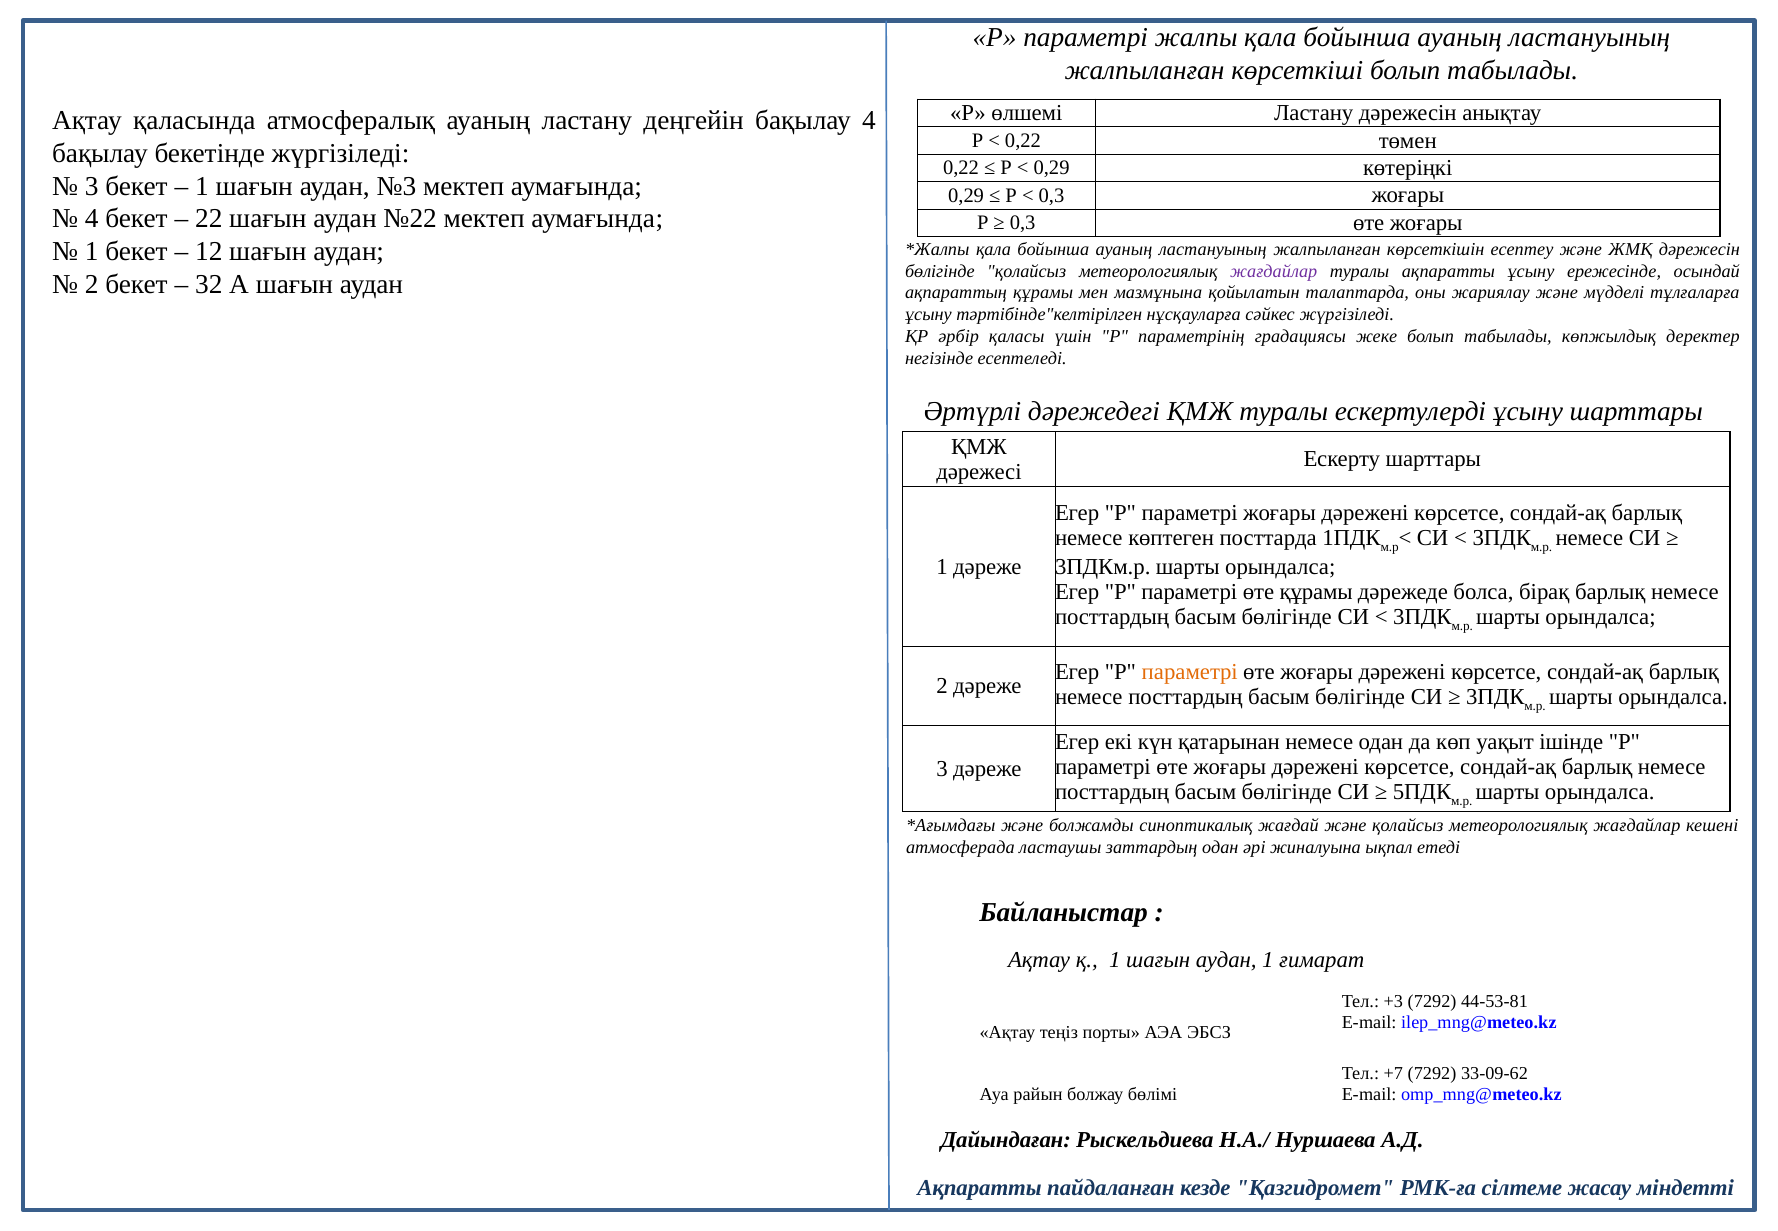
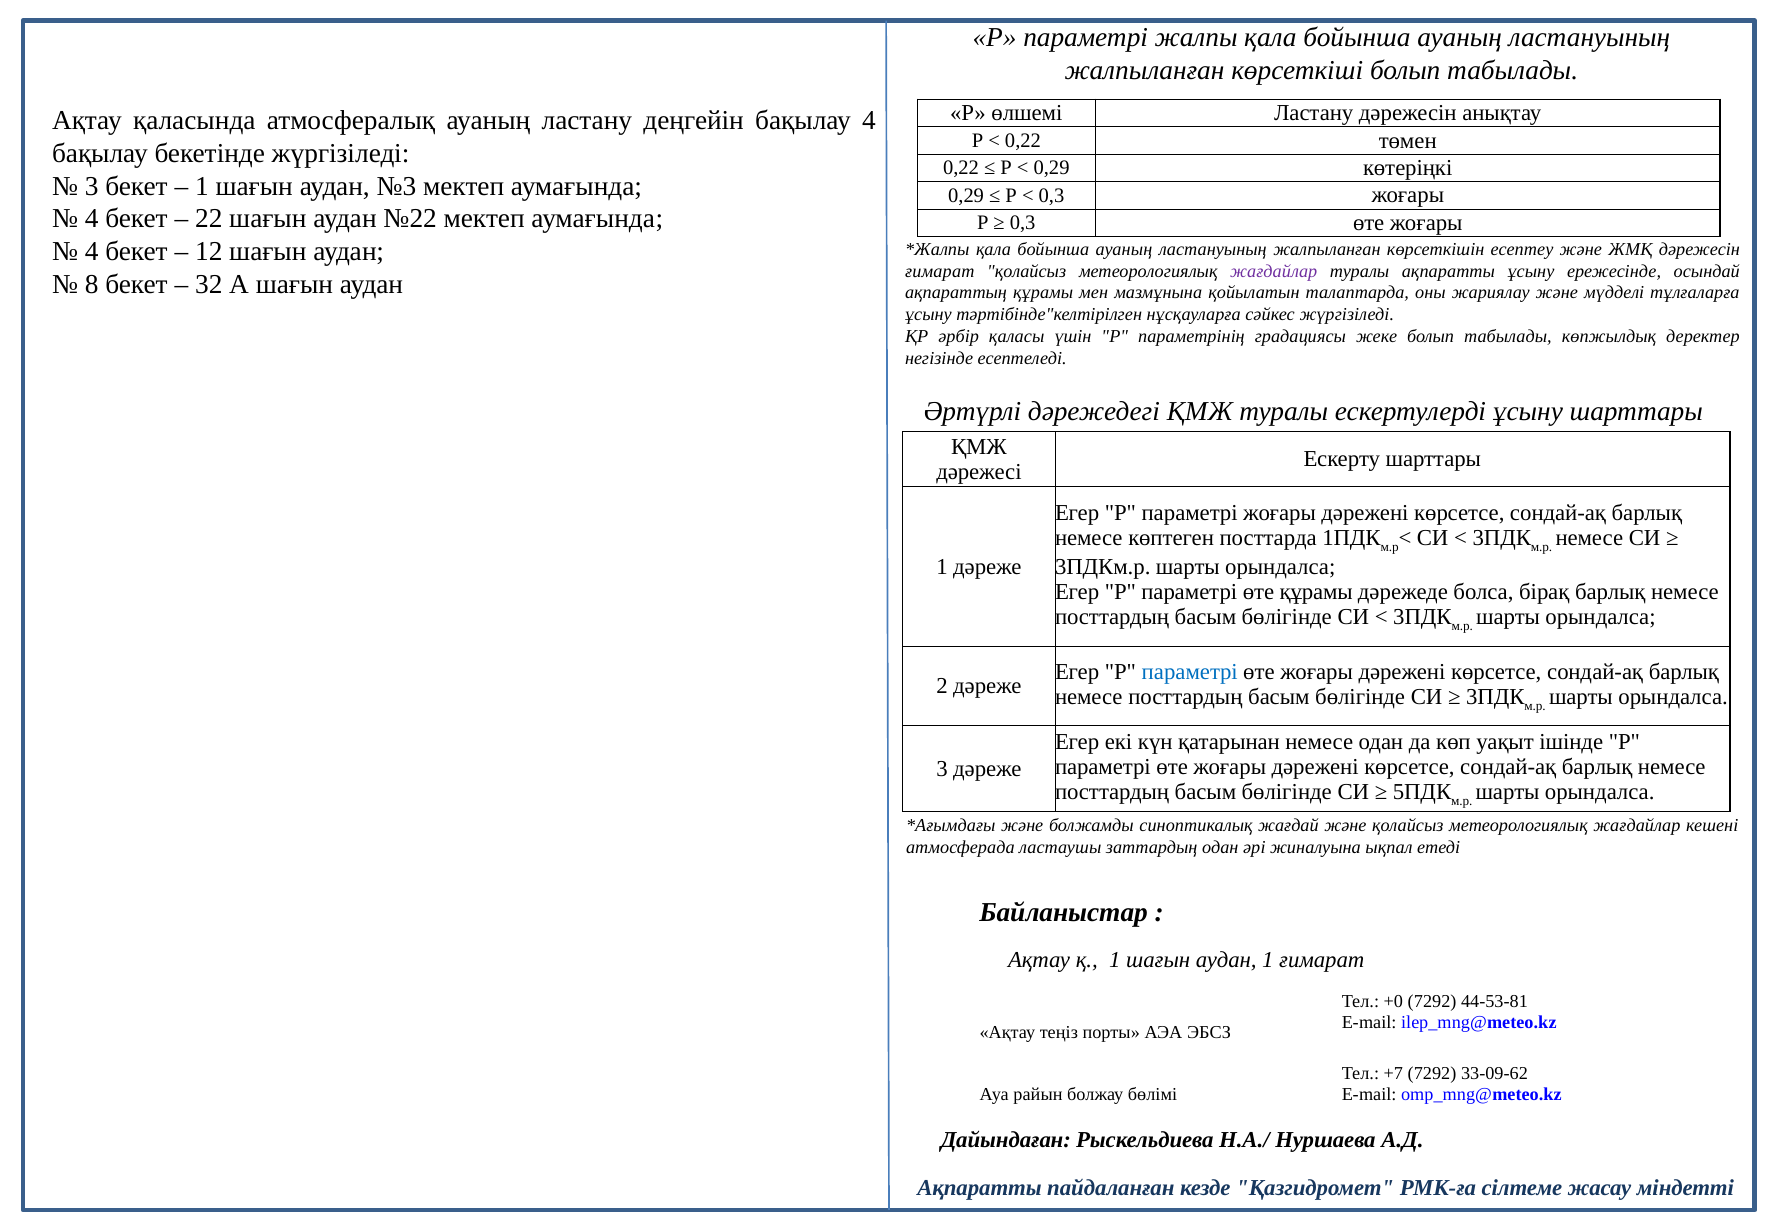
1: 1 -> 4 (92, 252)
бөлігінде: бөлігінде -> ғимарат (940, 271)
2: 2 -> 8 (92, 284)
параметрі colour: orange -> blue (1190, 672)
+3: +3 -> +0 (1393, 1002)
